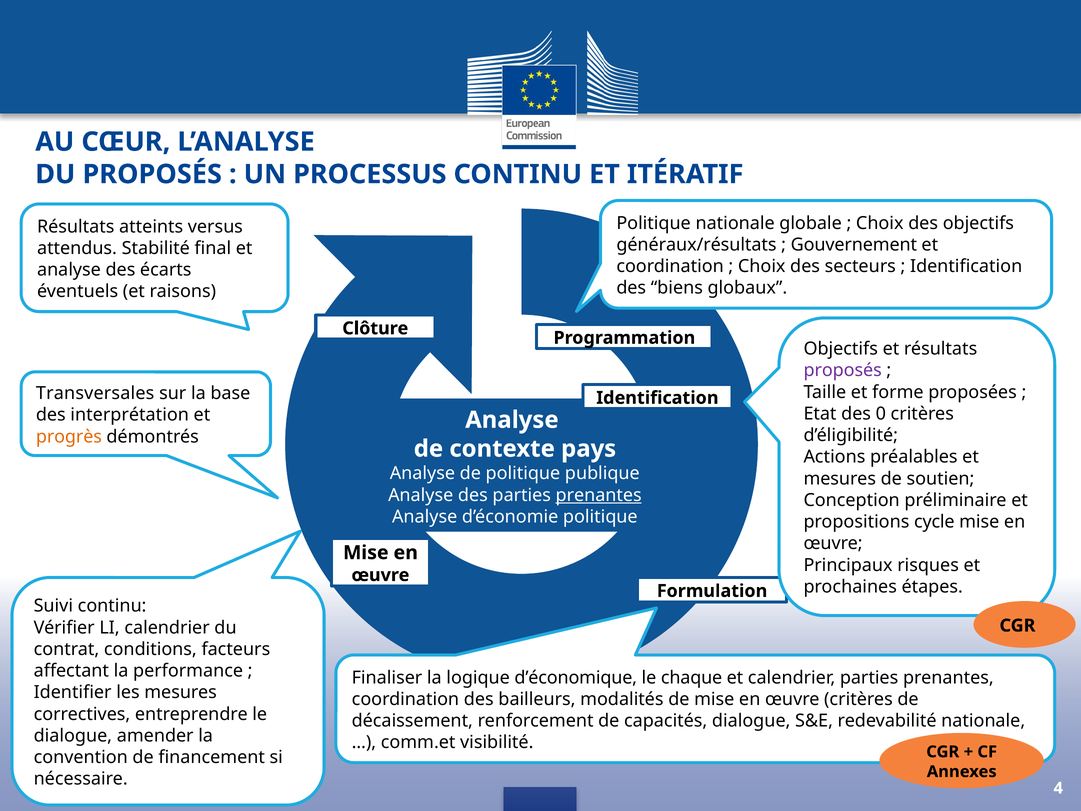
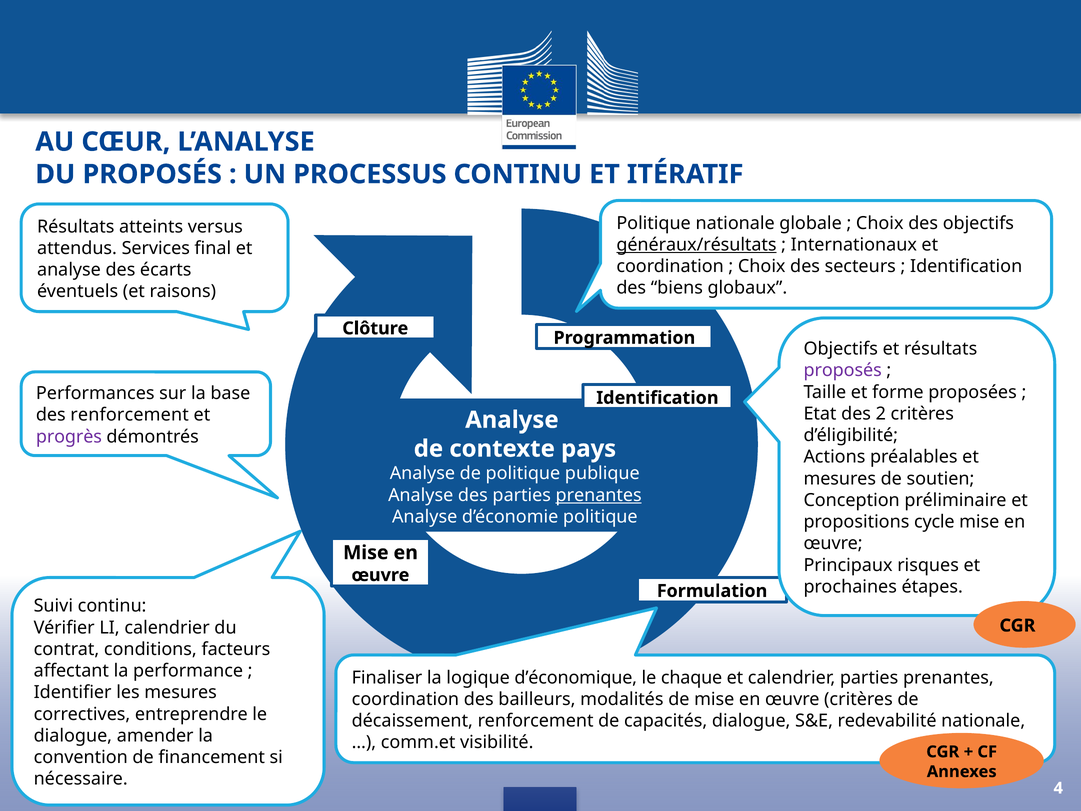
généraux/résultats underline: none -> present (696, 245)
Gouvernement: Gouvernement -> Internationaux (854, 245)
Stabilité: Stabilité -> Services (156, 248)
Transversales: Transversales -> Performances (95, 393)
0: 0 -> 2 (881, 414)
des interprétation: interprétation -> renforcement (130, 415)
progrès colour: orange -> purple (69, 436)
